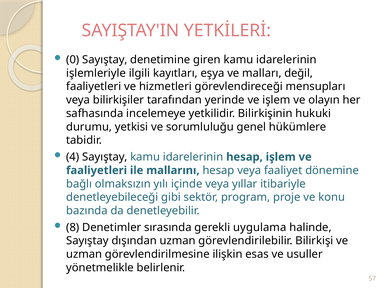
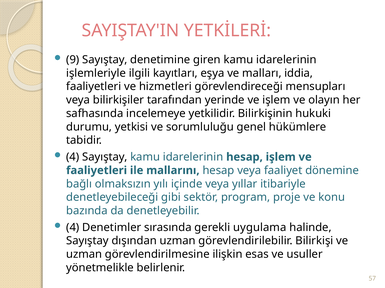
0: 0 -> 9 (73, 60)
değil: değil -> iddia (299, 73)
8: 8 -> 4 (73, 228)
